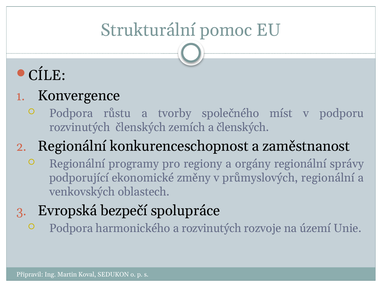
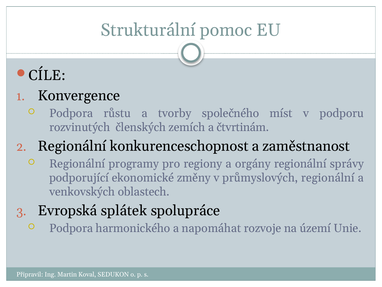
a členských: členských -> čtvrtinám (243, 127)
bezpečí: bezpečí -> splátek (124, 210)
a rozvinutých: rozvinutých -> napomáhat (211, 228)
